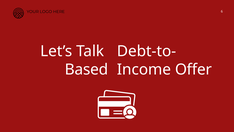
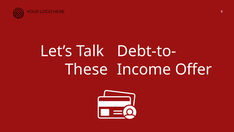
Based: Based -> These (86, 69)
